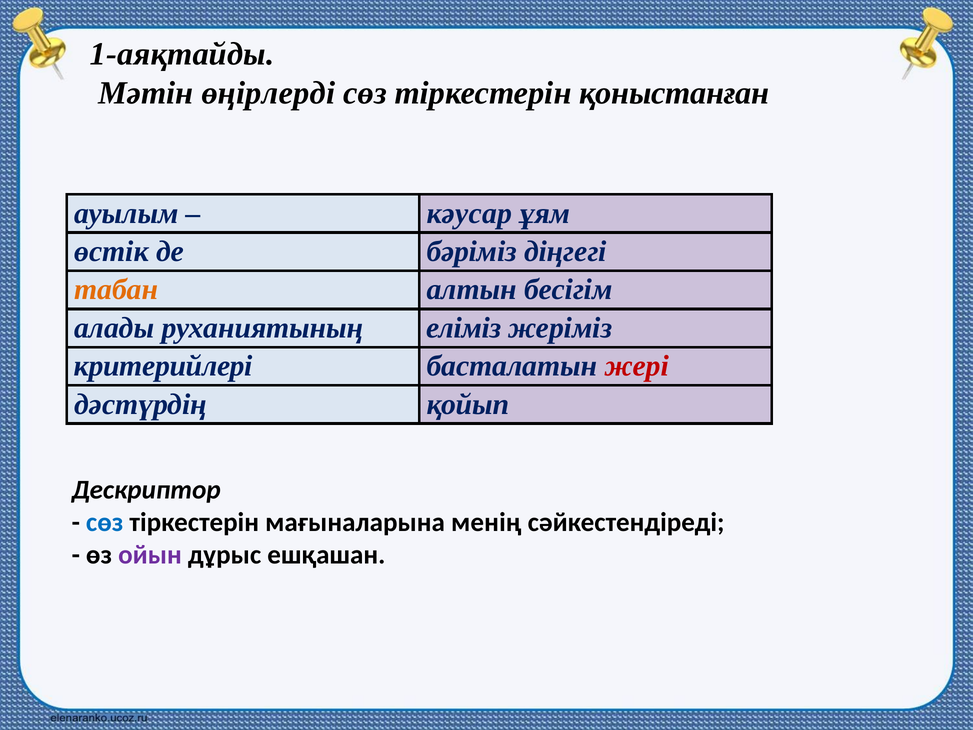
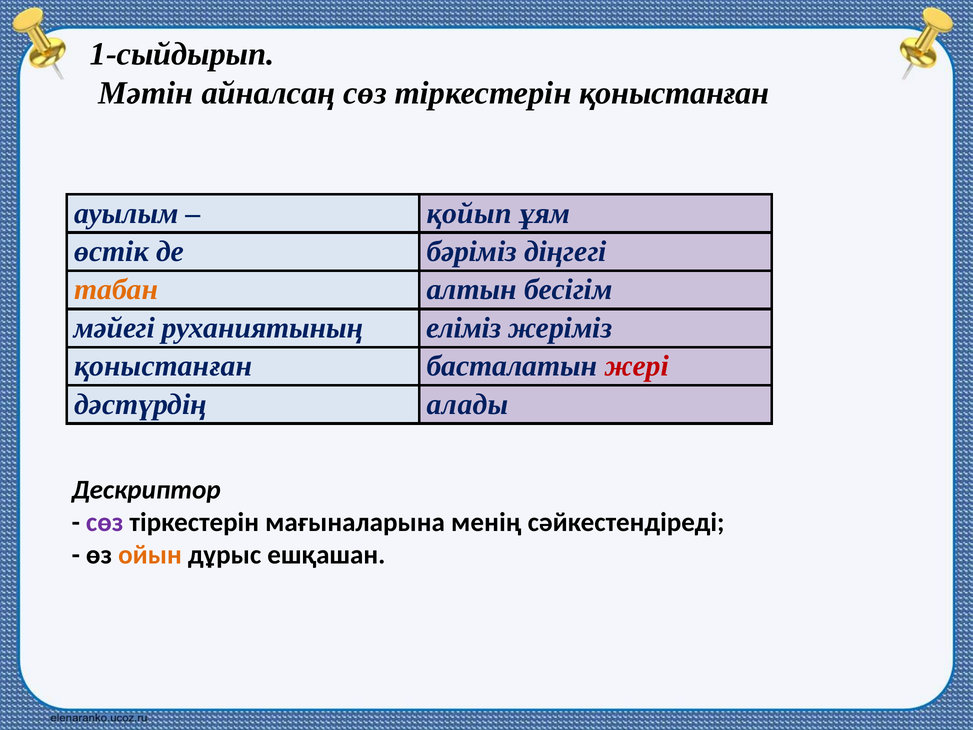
1-аяқтайды: 1-аяқтайды -> 1-сыйдырып (182, 54)
өңірлерді: өңірлерді -> айналсаң (268, 93)
кәусар: кәусар -> қойып (469, 213)
алады: алады -> мәйегі (114, 328)
критерийлері: критерийлері -> қоныстанған (163, 366)
қойып: қойып -> алады (468, 404)
сөз colour: blue -> purple (105, 522)
ойын colour: purple -> orange (150, 555)
